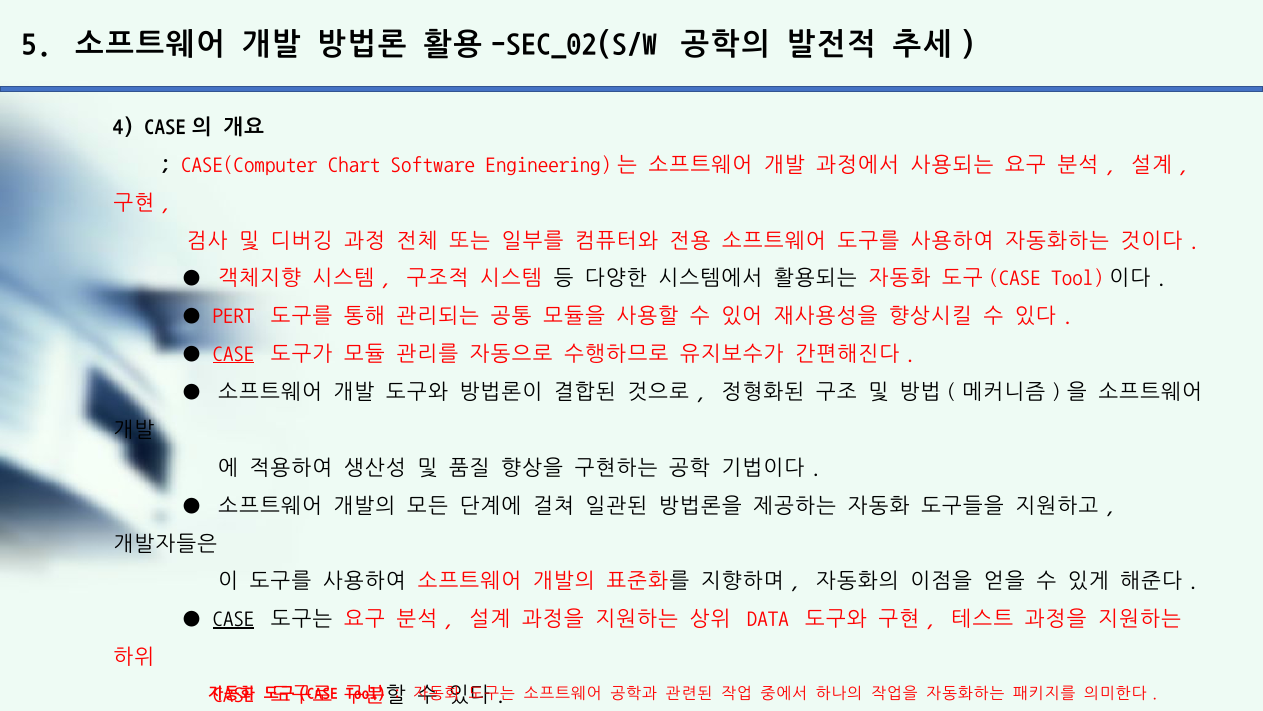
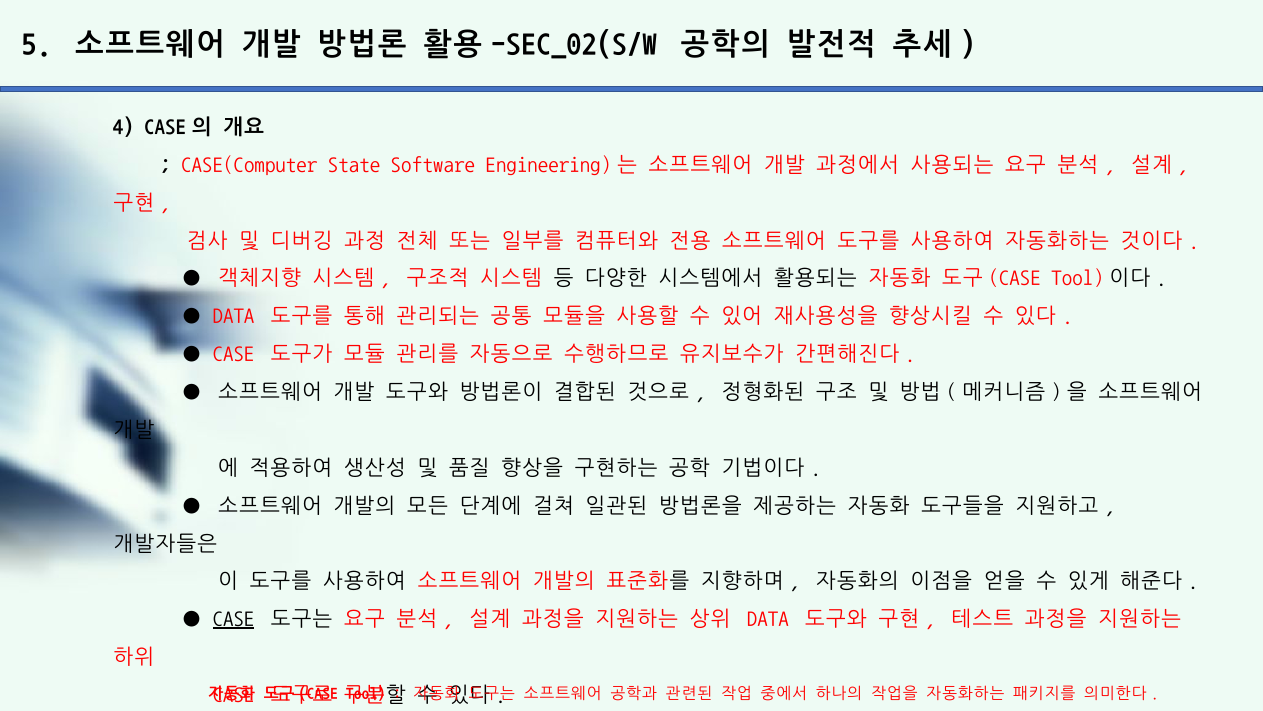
Chart: Chart -> State (354, 164)
PERT: PERT -> DATA (234, 316)
CASE underline: present -> none (234, 353)
